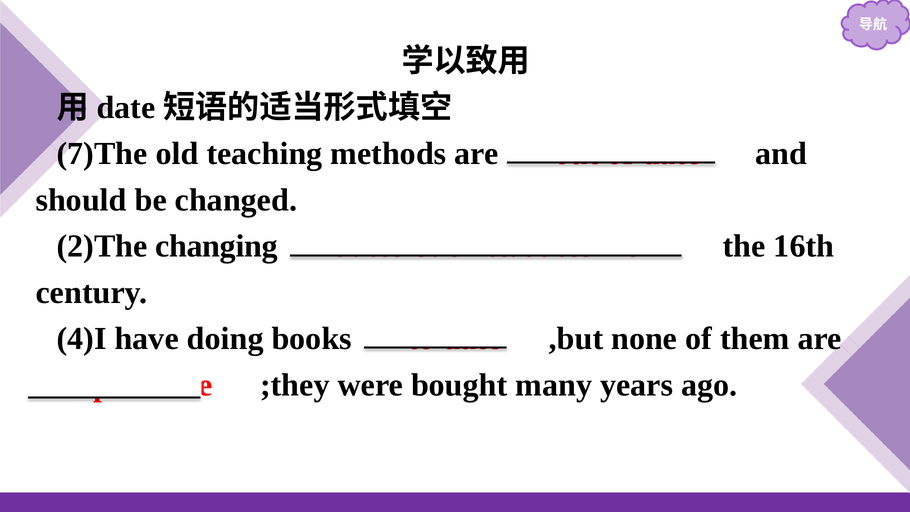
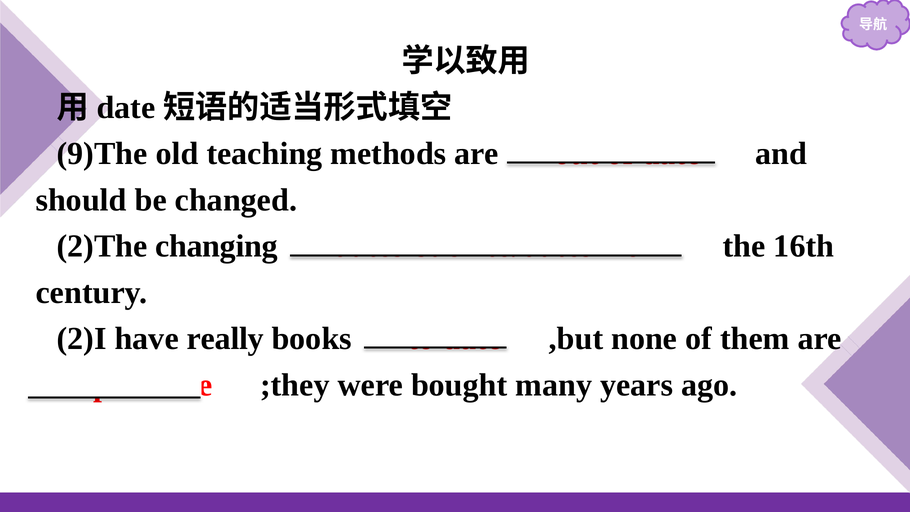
7)The: 7)The -> 9)The (102, 154)
4)I: 4)I -> 2)I (82, 339)
doing: doing -> really (225, 339)
